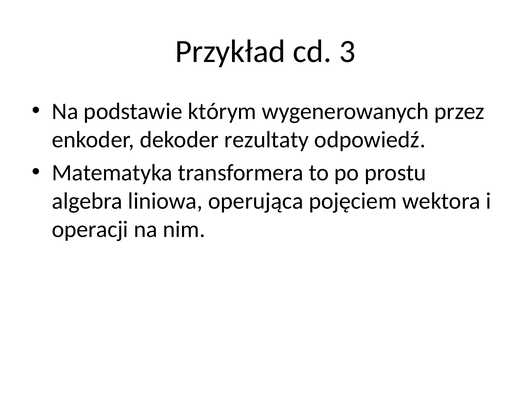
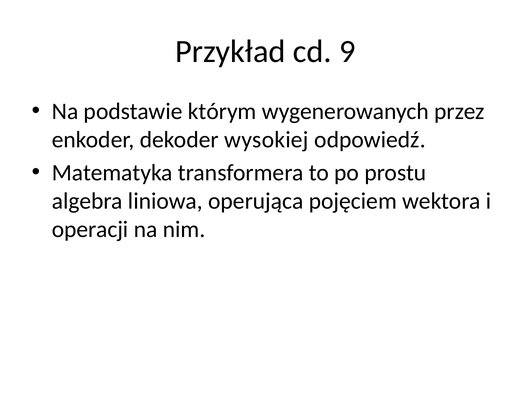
3: 3 -> 9 (347, 51)
rezultaty: rezultaty -> wysokiej (266, 140)
